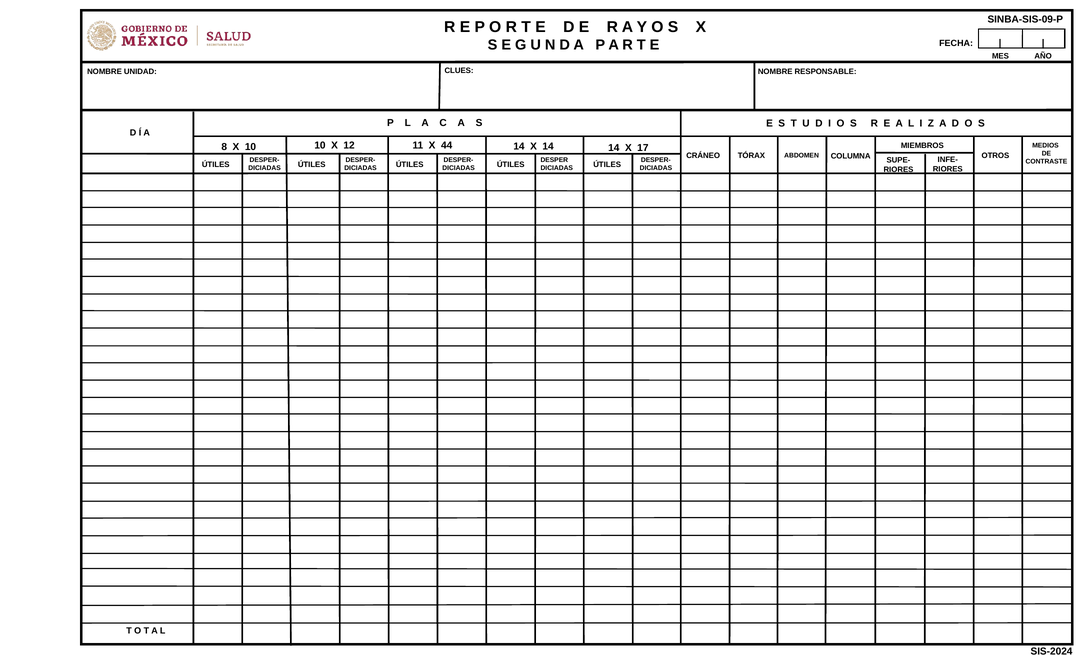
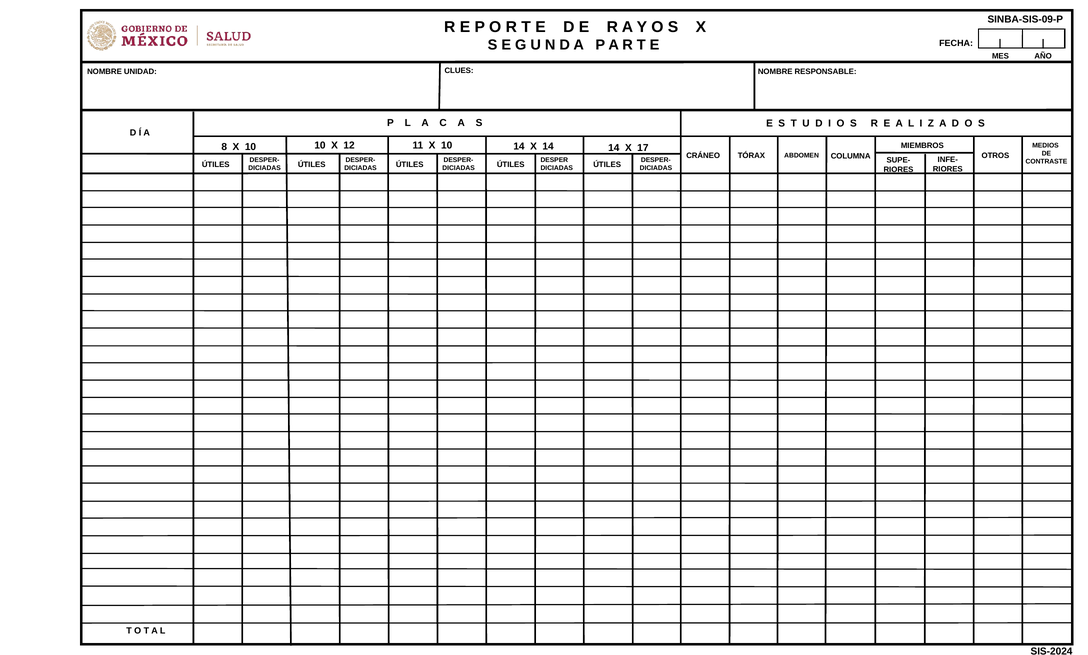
11 X 44: 44 -> 10 (447, 146)
